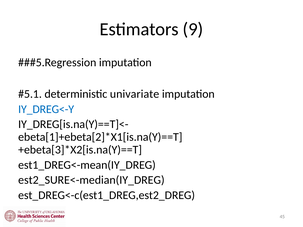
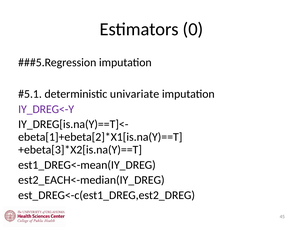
9: 9 -> 0 (193, 29)
IY_DREG<-Y colour: blue -> purple (46, 109)
est2_SURE<-median(IY_DREG: est2_SURE<-median(IY_DREG -> est2_EACH<-median(IY_DREG (91, 180)
